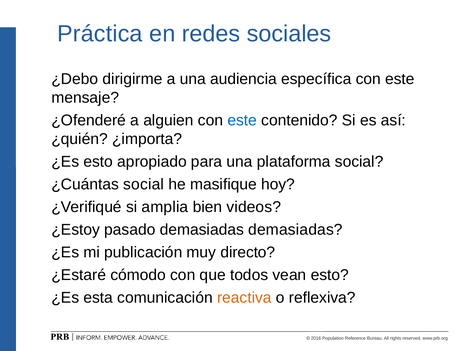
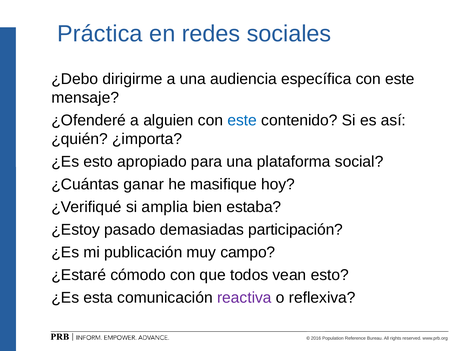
¿Cuántas social: social -> ganar (144, 184)
videos: videos -> estaba (254, 207)
demasiadas demasiadas: demasiadas -> participación (296, 230)
directo: directo -> campo (248, 252)
reactiva colour: orange -> purple (244, 298)
